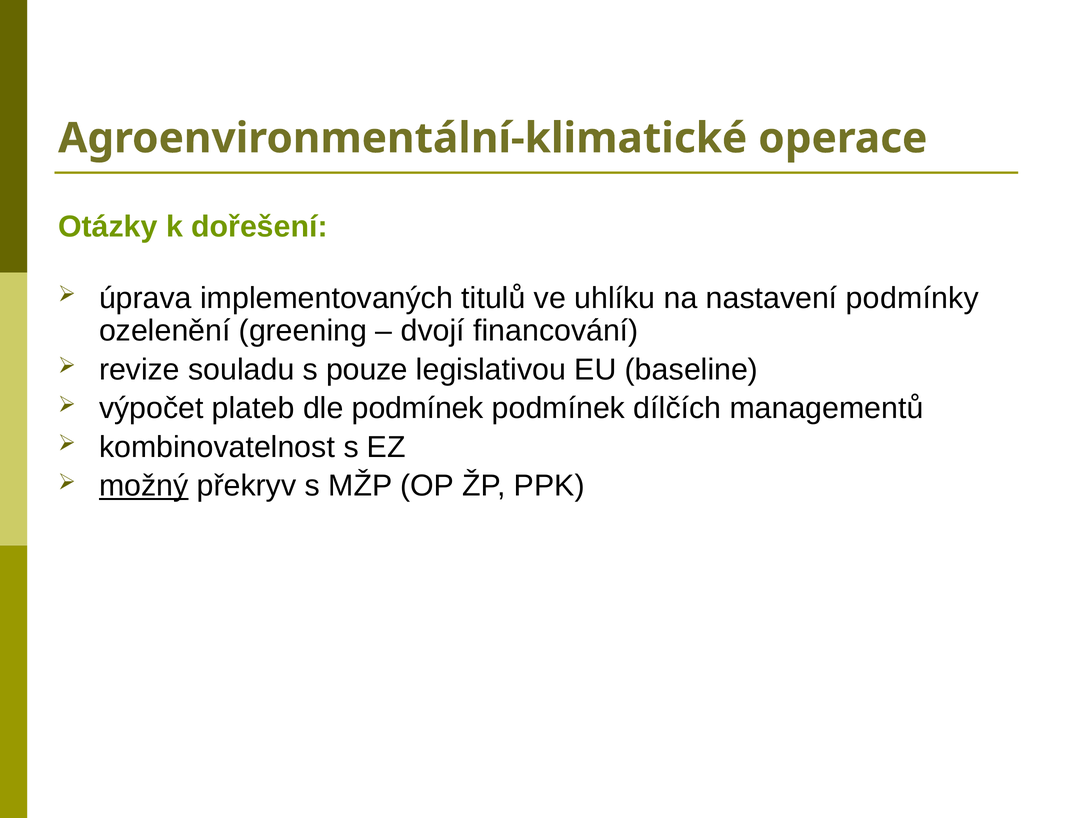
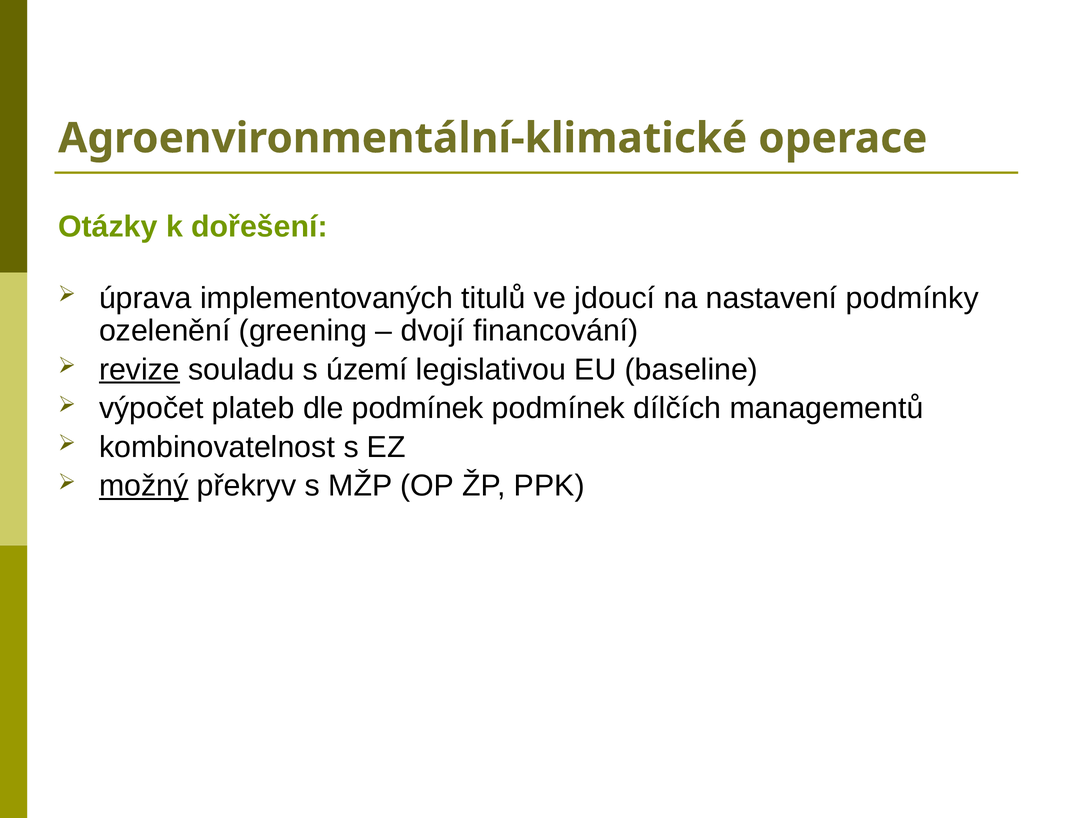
uhlíku: uhlíku -> jdoucí (615, 298)
revize underline: none -> present (139, 370)
pouze: pouze -> území (367, 370)
